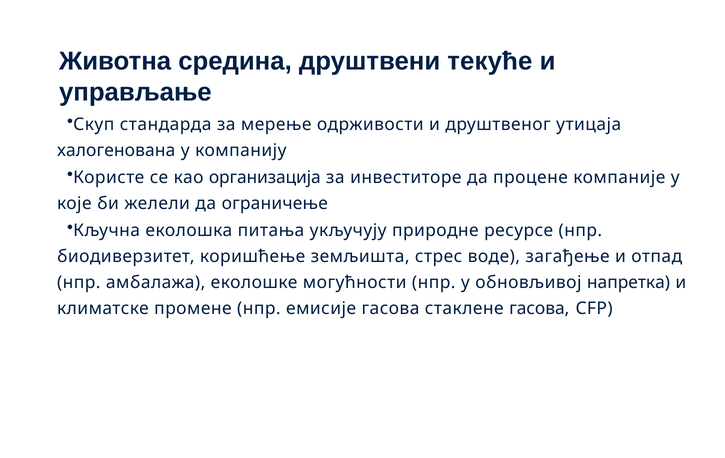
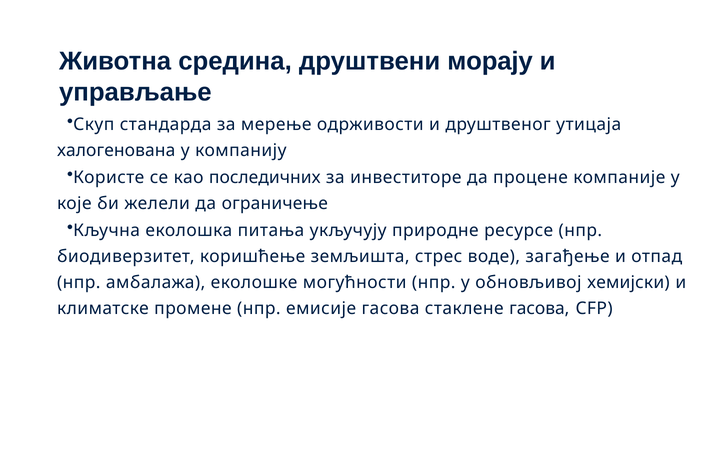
текуће: текуће -> морају (490, 61)
организација: организација -> последичних (265, 177)
напретка: напретка -> хемијски (628, 282)
